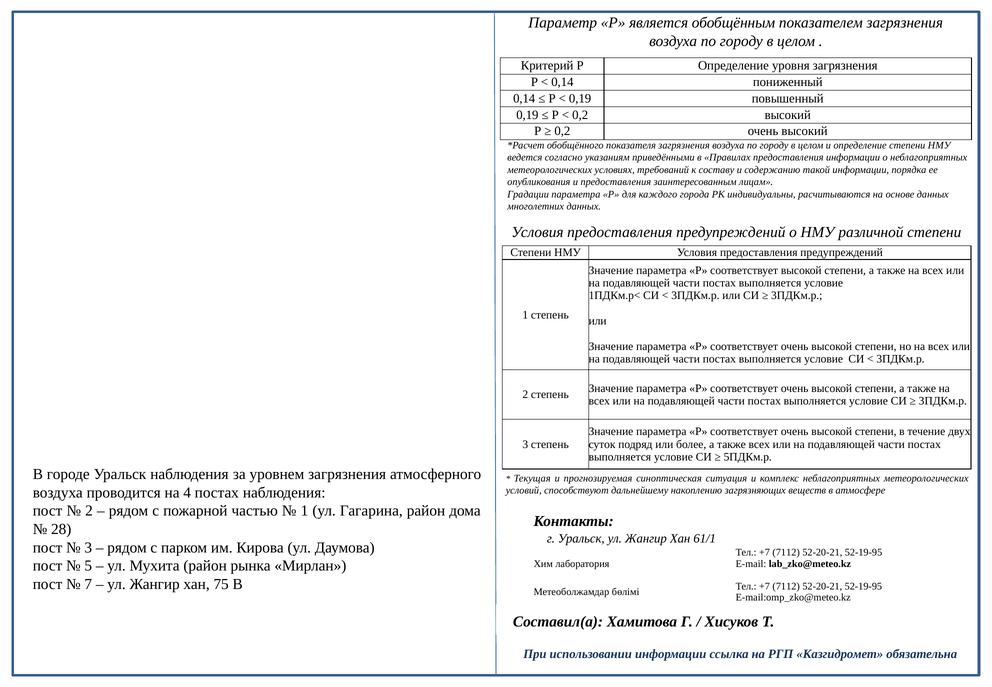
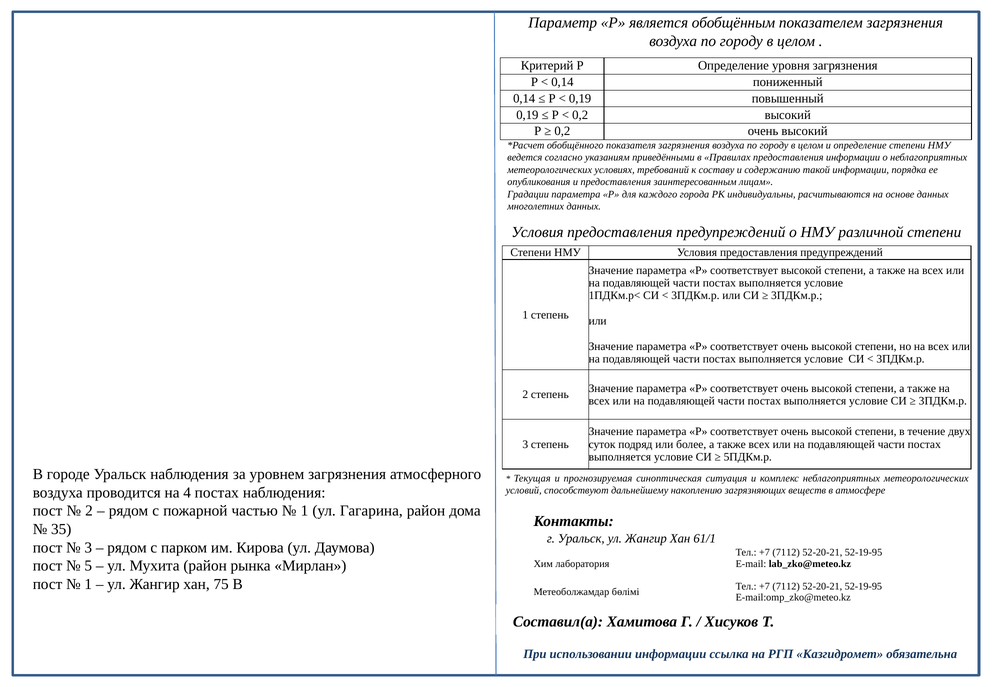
28: 28 -> 35 (61, 529)
7: 7 -> 1 (88, 584)
